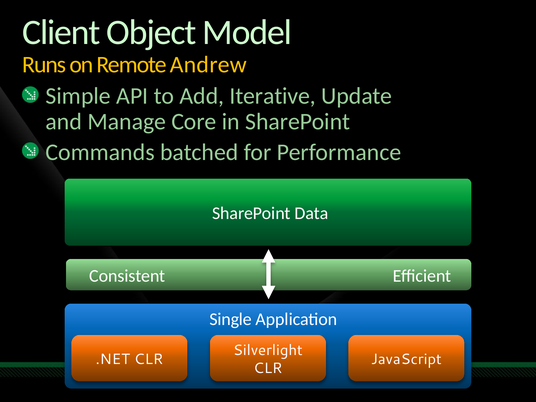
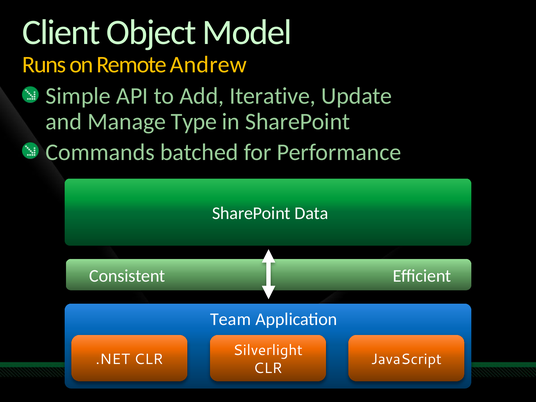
Core: Core -> Type (194, 122)
Single: Single -> Team (230, 319)
